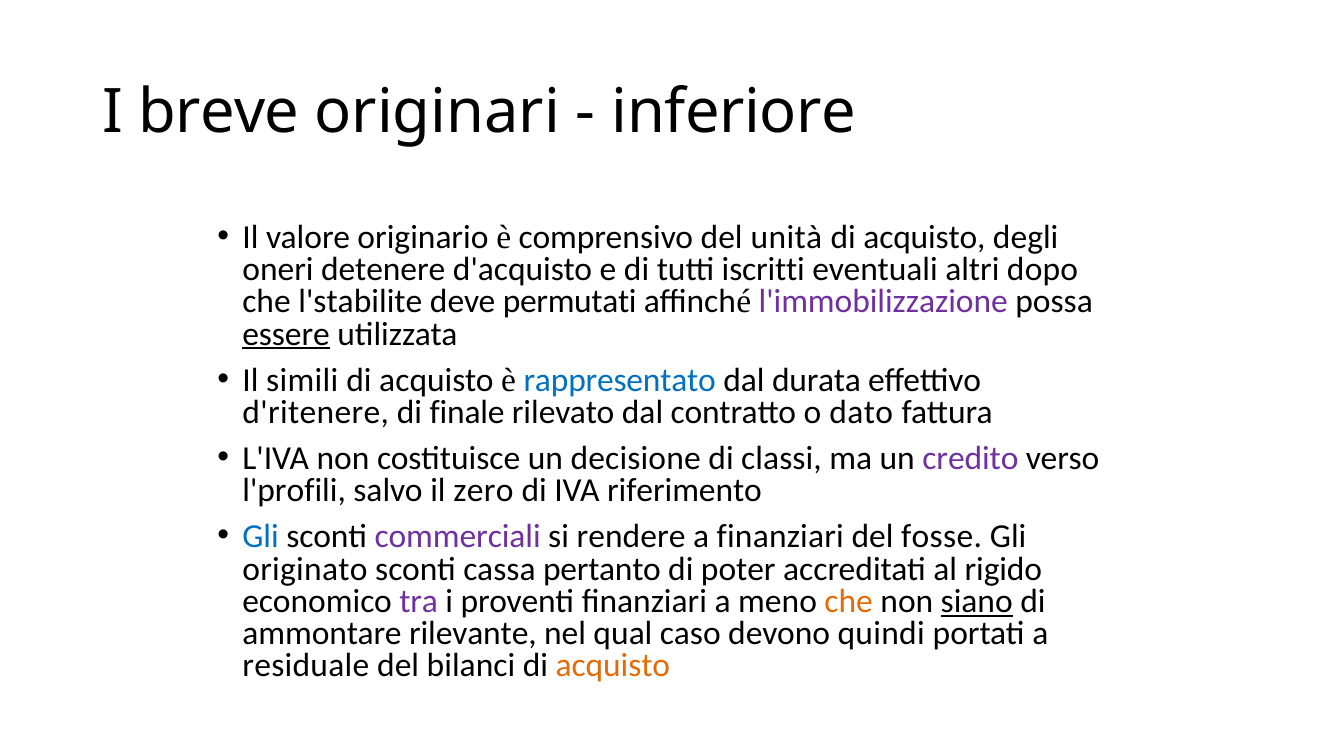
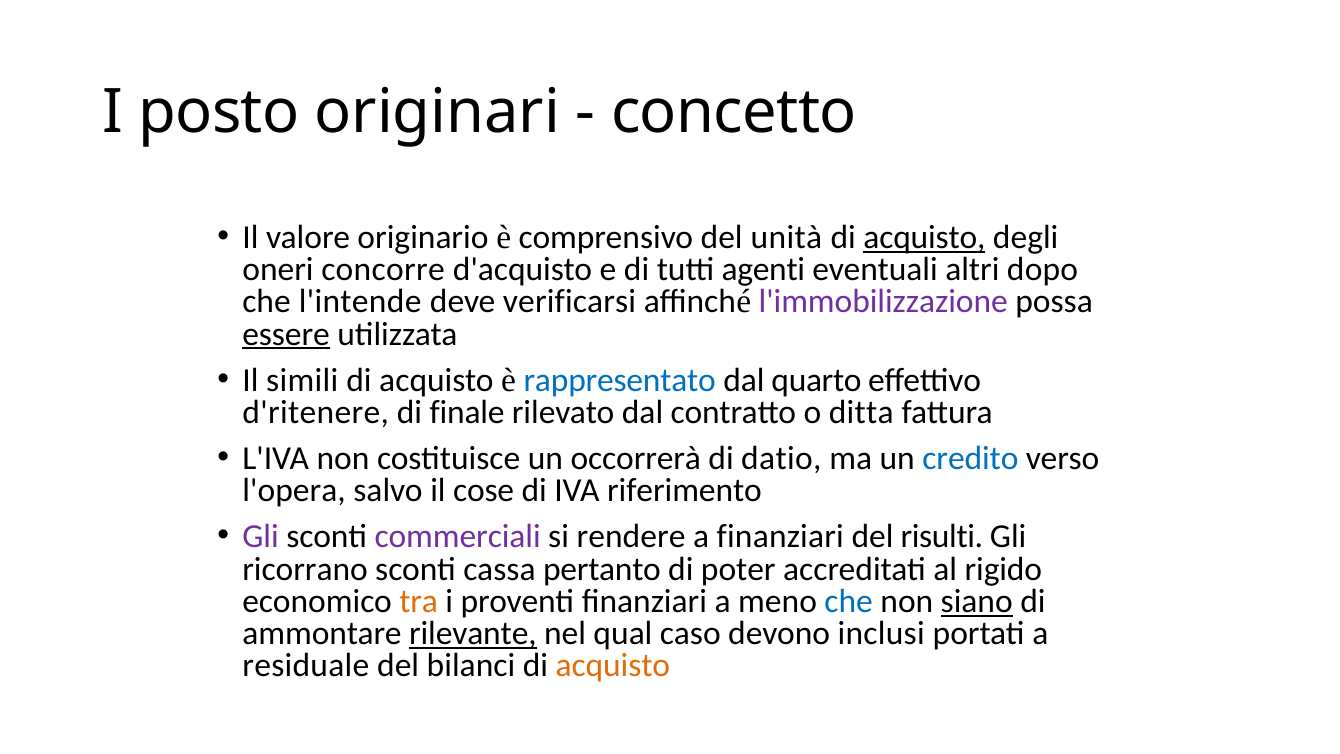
breve: breve -> posto (219, 113)
inferiore: inferiore -> concetto (734, 113)
acquisto underline: none -> present (924, 237)
detenere: detenere -> concorre (383, 270)
iscritti: iscritti -> agenti (763, 270)
l'stabilite: l'stabilite -> l'intende (360, 302)
permutati: permutati -> verificarsi (570, 302)
durata: durata -> quarto (817, 380)
dato: dato -> ditta (861, 412)
decisione: decisione -> occorrerà (636, 458)
classi: classi -> datio (781, 458)
credito colour: purple -> blue (970, 458)
l'profili: l'profili -> l'opera (294, 491)
zero: zero -> cose (484, 491)
Gli colour: blue -> purple (261, 537)
fosse: fosse -> risulti (942, 537)
originato: originato -> ricorrano (305, 569)
tra colour: purple -> orange (419, 601)
che colour: orange -> blue (849, 601)
rilevante underline: none -> present (473, 633)
quindi: quindi -> inclusi (881, 633)
